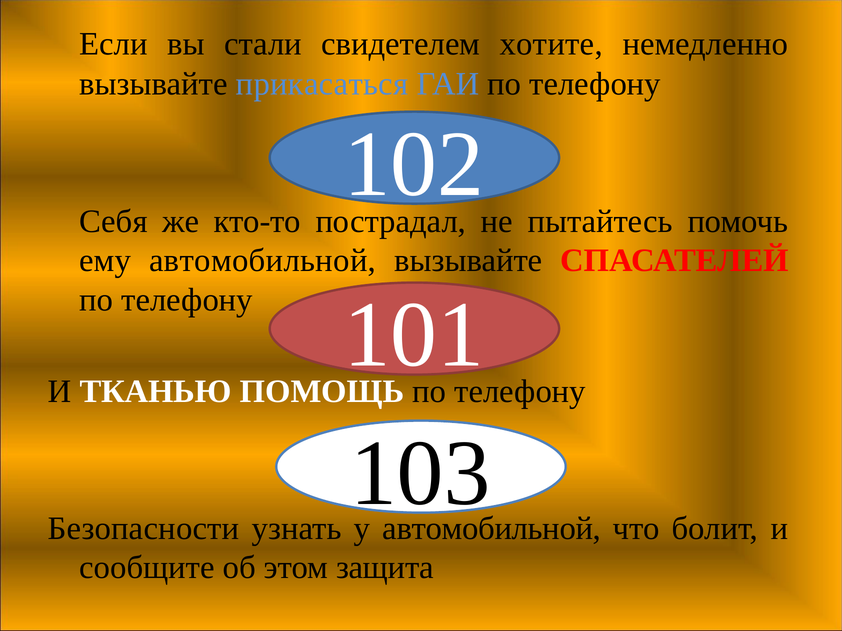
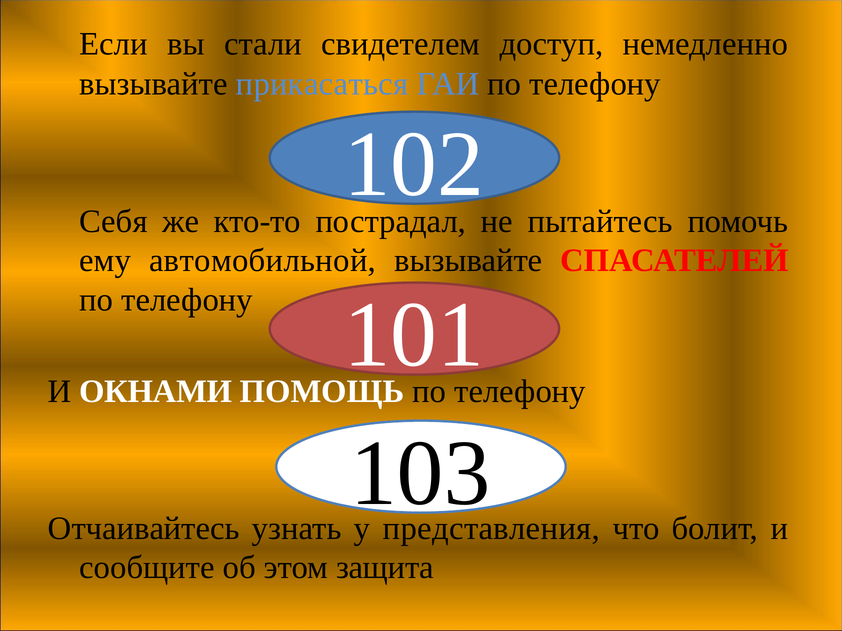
хотите: хотите -> доступ (551, 44)
ТКАНЬЮ: ТКАНЬЮ -> ОКНАМИ (156, 392)
Безопасности: Безопасности -> Отчаивайтесь (144, 529)
у автомобильной: автомобильной -> представления (491, 529)
